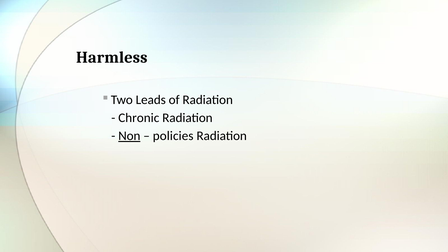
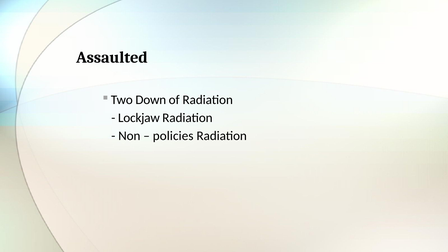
Harmless: Harmless -> Assaulted (112, 57)
Leads: Leads -> Down (151, 100)
Chronic: Chronic -> Lockjaw (139, 118)
Non underline: present -> none (129, 136)
